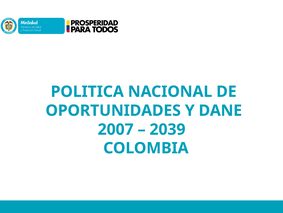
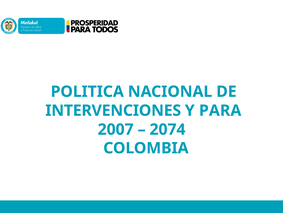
OPORTUNIDADES: OPORTUNIDADES -> INTERVENCIONES (113, 110)
DANE: DANE -> PARA (220, 110)
2039: 2039 -> 2074 (168, 129)
